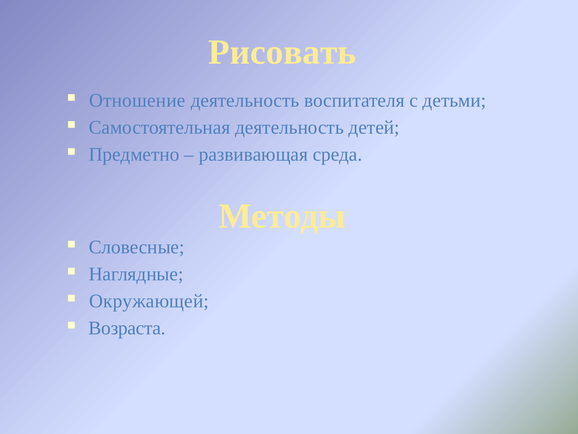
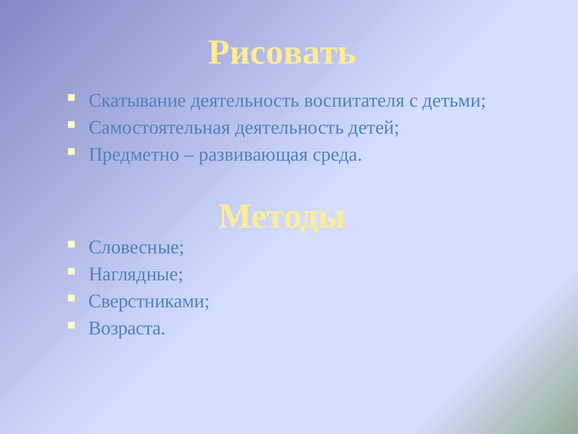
Отношение: Отношение -> Скатывание (137, 100)
Окружающей: Окружающей -> Сверстниками (149, 301)
